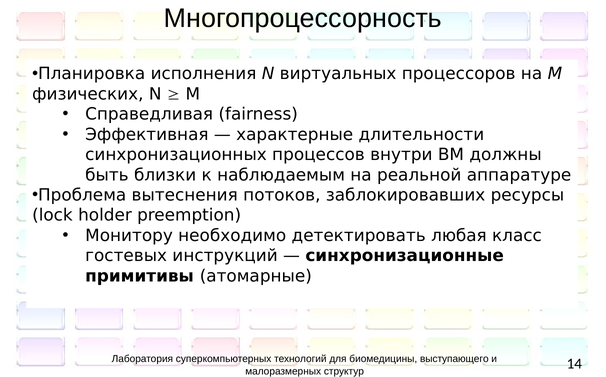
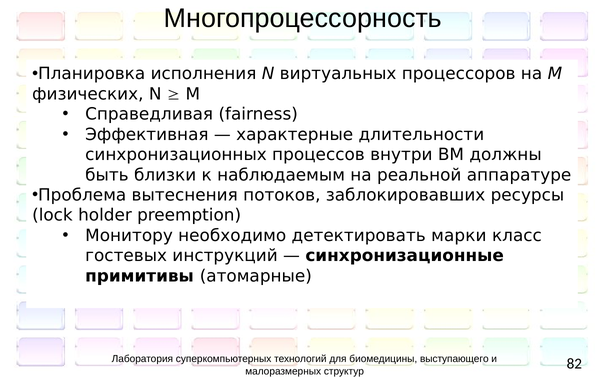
любая: любая -> марки (459, 236)
14: 14 -> 82 (574, 364)
